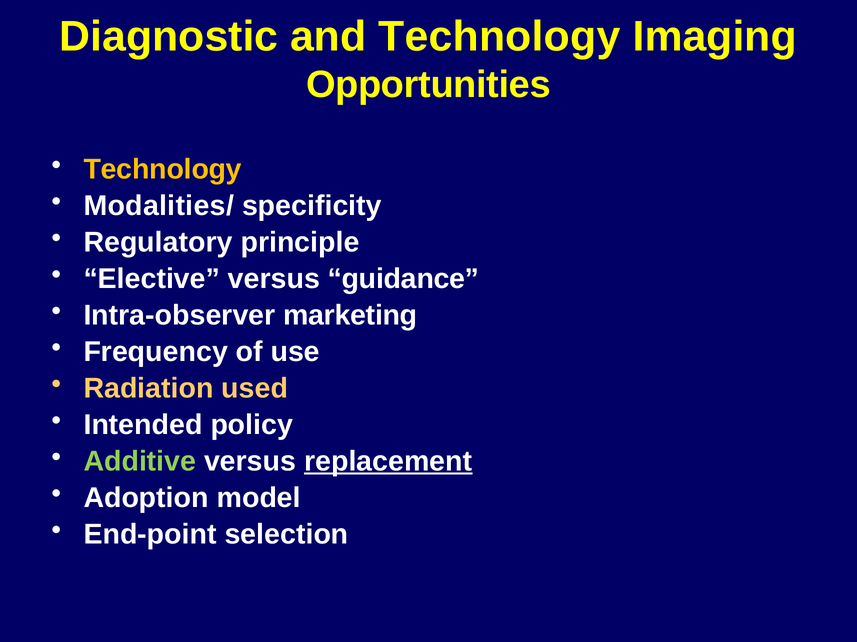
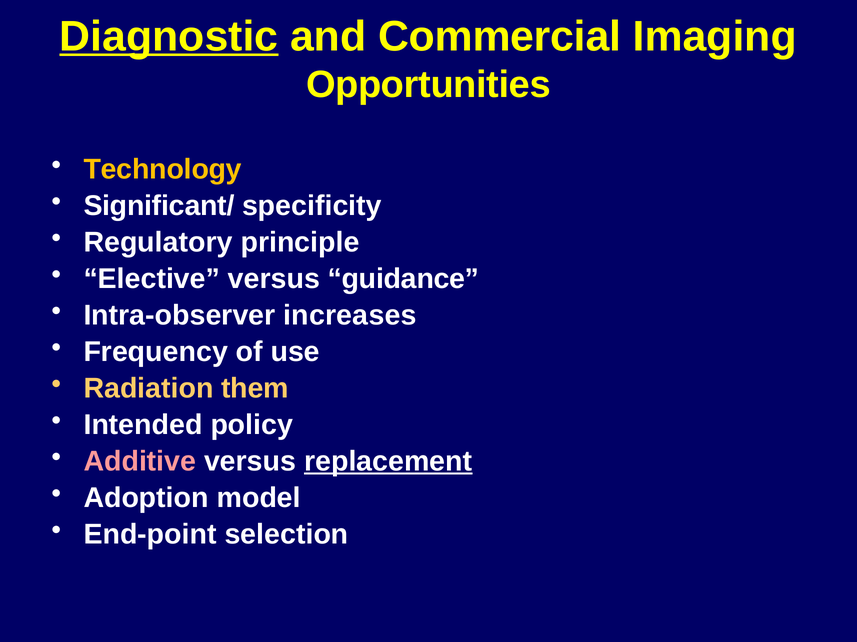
Diagnostic underline: none -> present (169, 37)
and Technology: Technology -> Commercial (500, 37)
Modalities/: Modalities/ -> Significant/ (159, 206)
marketing: marketing -> increases (350, 316)
used: used -> them (255, 389)
Additive colour: light green -> pink (140, 462)
